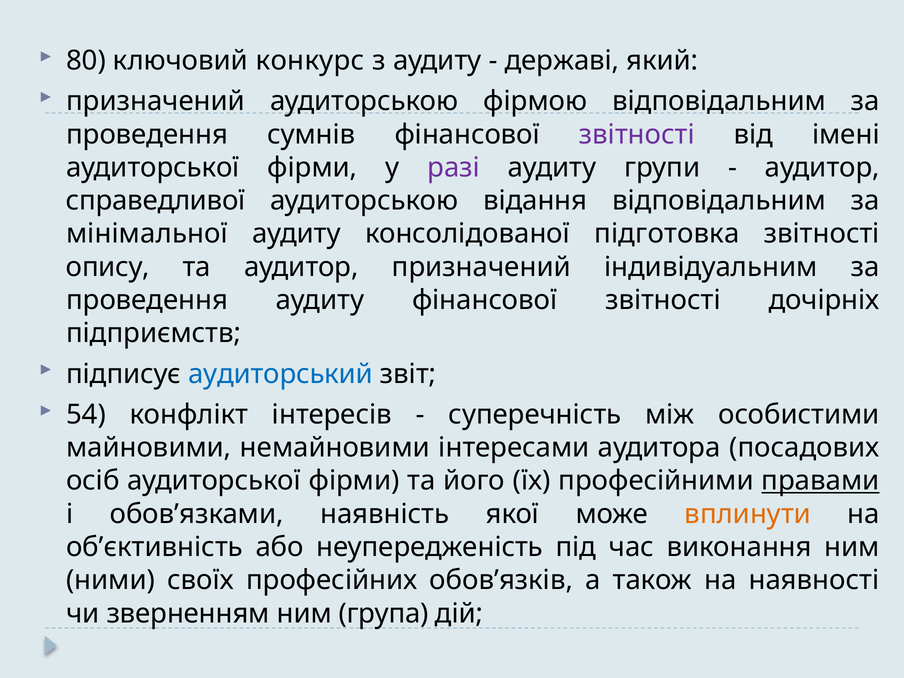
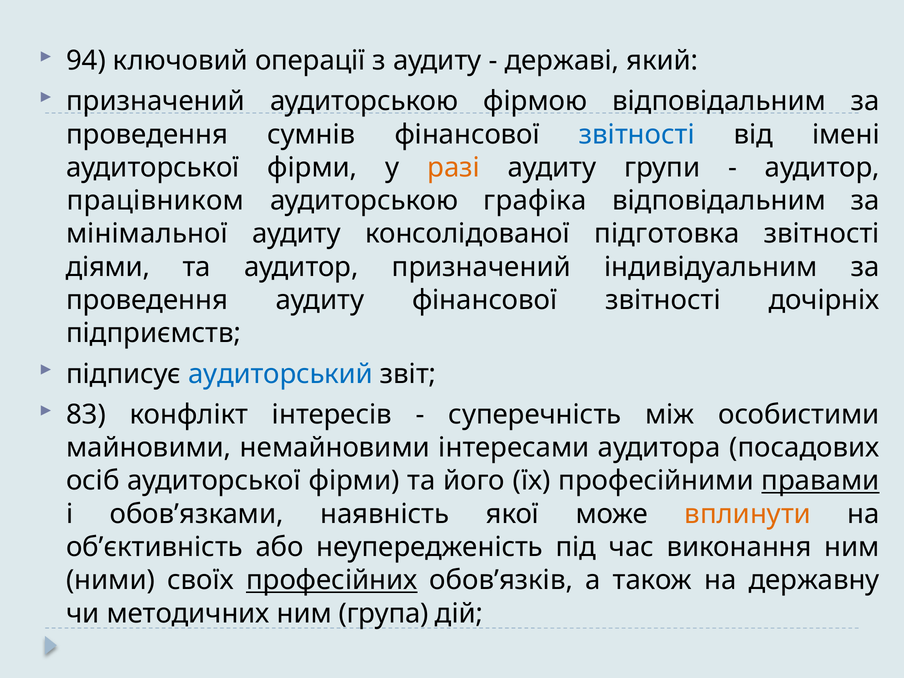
80: 80 -> 94 (86, 61)
конкурс: конкурс -> операції (310, 61)
звітності colour: purple -> blue (637, 134)
разі colour: purple -> orange (454, 168)
справедливої: справедливої -> працівником (155, 201)
відання: відання -> графіка (535, 201)
опису: опису -> діями (108, 267)
54: 54 -> 83 (86, 415)
професійних underline: none -> present (332, 580)
наявності: наявності -> державну (814, 580)
зверненням: зверненням -> методичних (188, 613)
